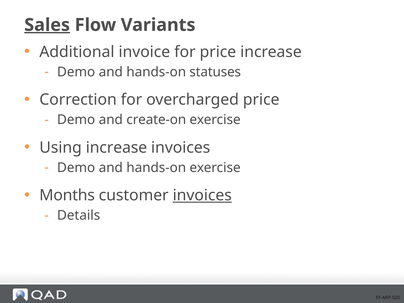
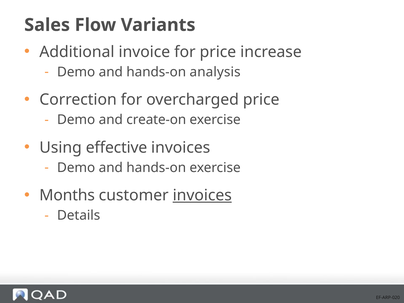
Sales underline: present -> none (47, 25)
statuses: statuses -> analysis (215, 72)
Using increase: increase -> effective (117, 148)
